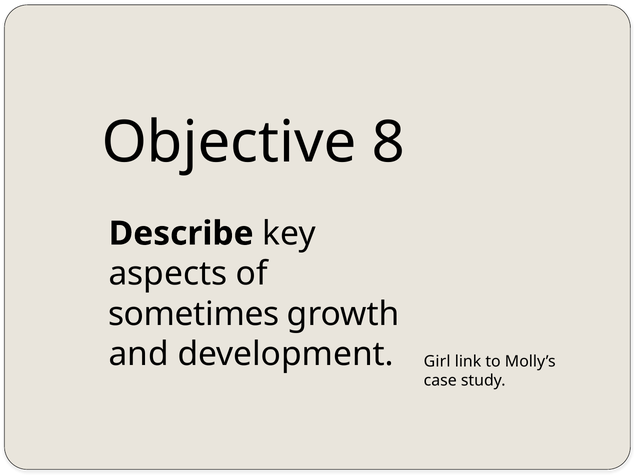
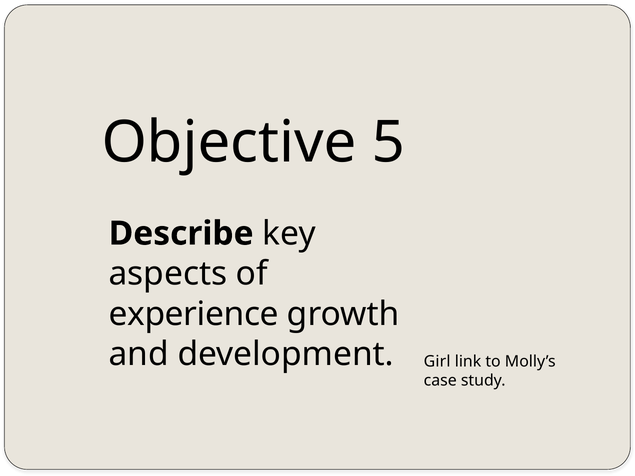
8: 8 -> 5 (388, 143)
sometimes: sometimes -> experience (194, 314)
